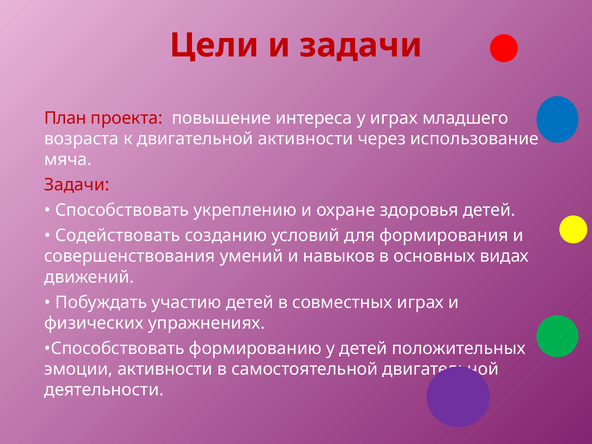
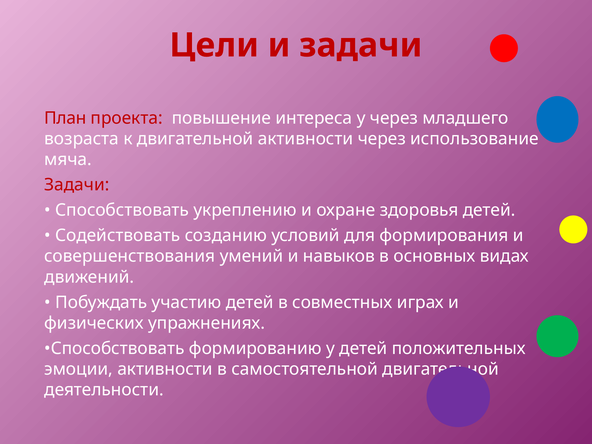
у играх: играх -> через (394, 118)
